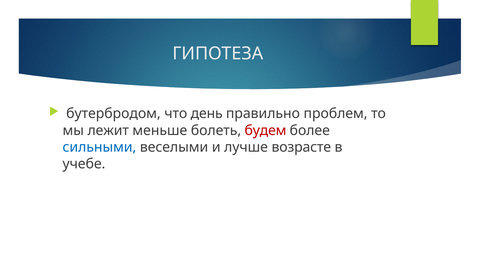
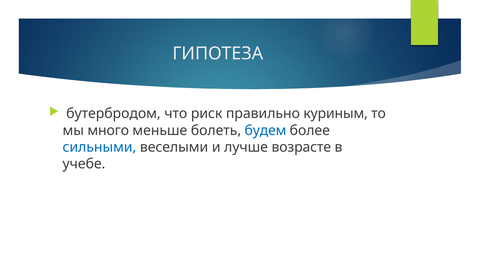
день: день -> риск (207, 114)
проблем: проблем -> куриным (336, 114)
лежит: лежит -> много (108, 130)
будем colour: red -> blue (265, 130)
